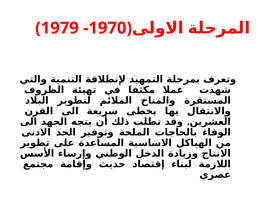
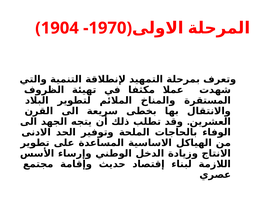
1979: 1979 -> 1904 (60, 28)
